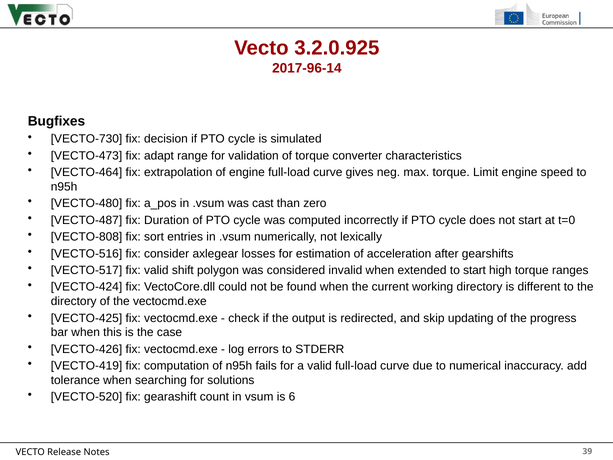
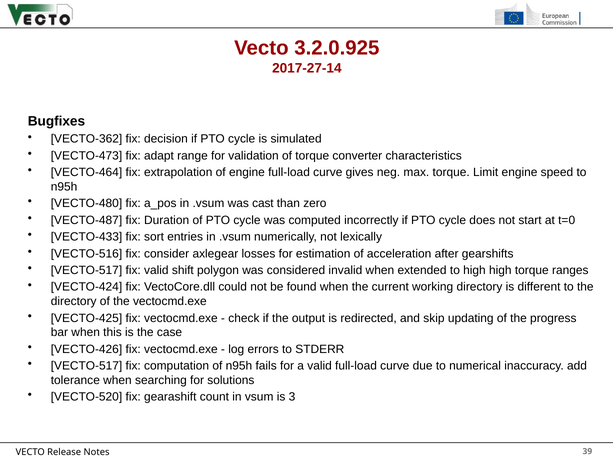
2017-96-14: 2017-96-14 -> 2017-27-14 (307, 68)
VECTO-730: VECTO-730 -> VECTO-362 (87, 139)
VECTO-808: VECTO-808 -> VECTO-433 (87, 237)
to start: start -> high (474, 270)
VECTO-419: VECTO-419 -> VECTO-517 (87, 366)
6: 6 -> 3 (292, 397)
